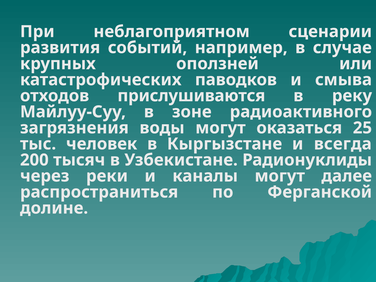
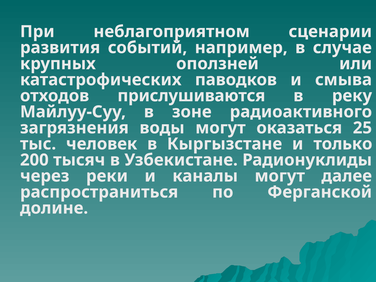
всегда: всегда -> только (343, 144)
